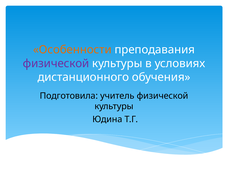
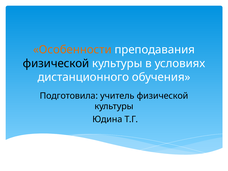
физической colour: purple -> black (56, 63)
